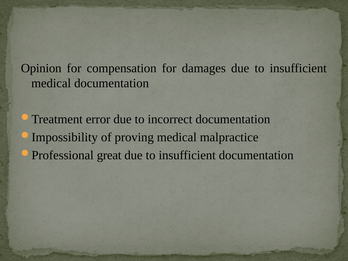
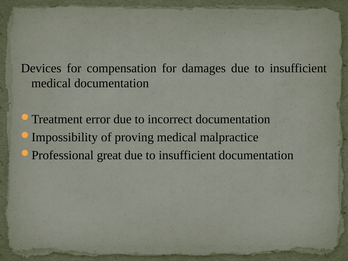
Opinion: Opinion -> Devices (41, 68)
